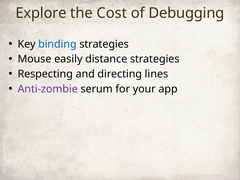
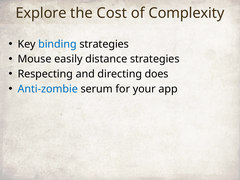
Debugging: Debugging -> Complexity (186, 13)
lines: lines -> does (157, 74)
Anti-zombie colour: purple -> blue (48, 89)
